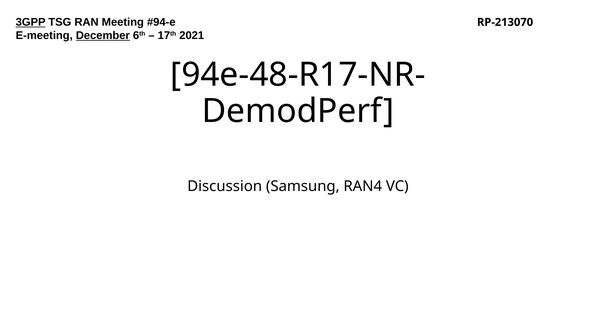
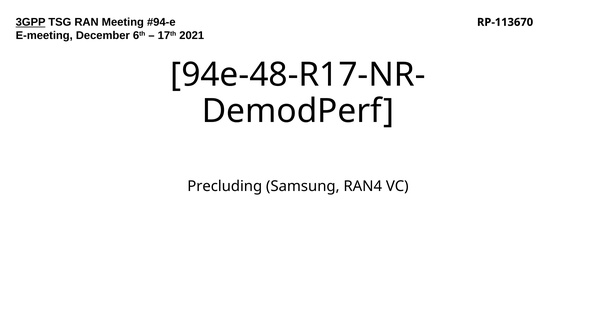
RP-213070: RP-213070 -> RP-113670 (505, 22)
December underline: present -> none (103, 36)
Discussion: Discussion -> Precluding (225, 186)
